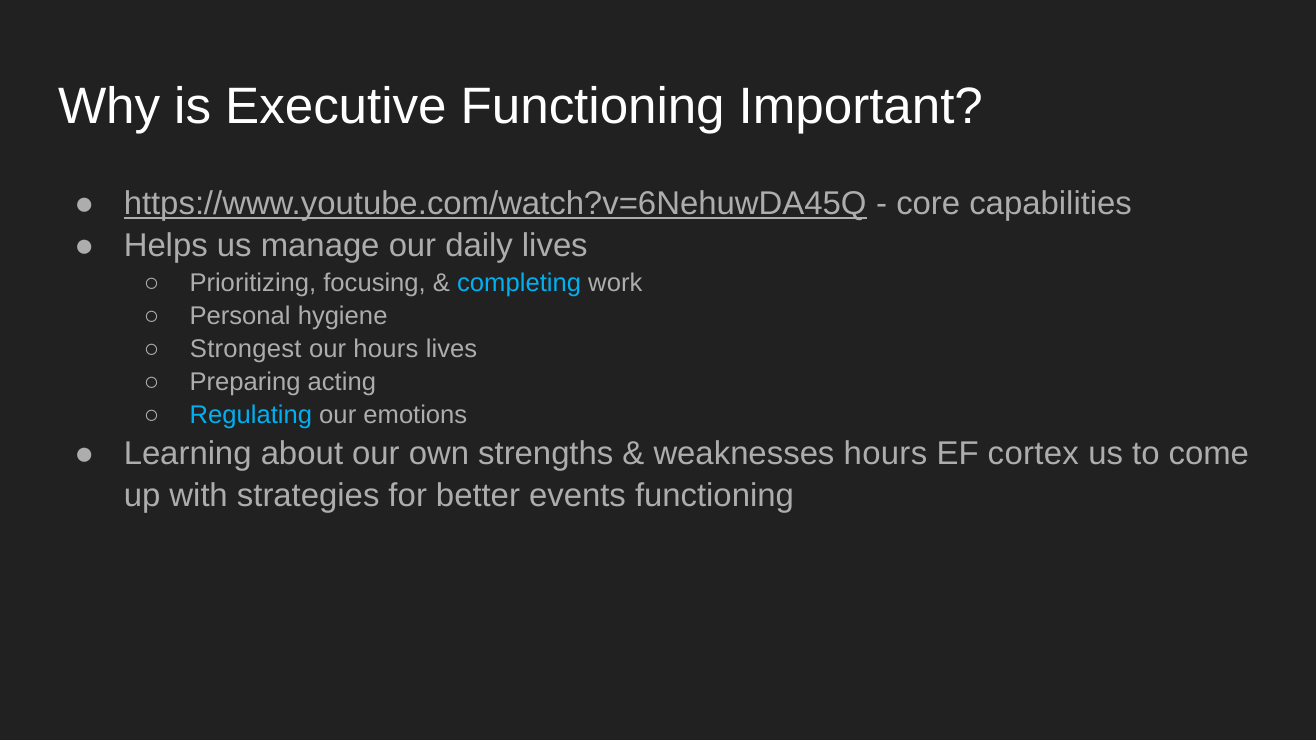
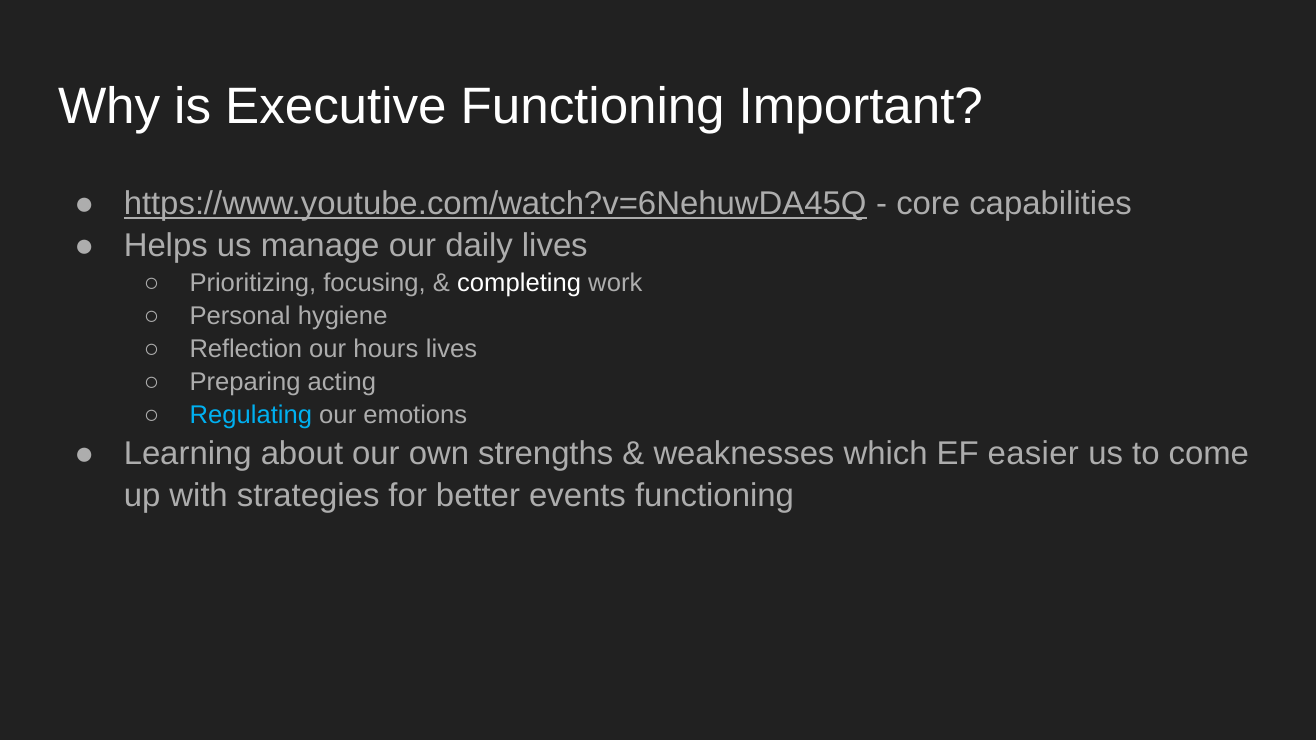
completing colour: light blue -> white (519, 283)
Strongest: Strongest -> Reflection (246, 349)
weaknesses hours: hours -> which (886, 453)
cortex: cortex -> easier (1033, 453)
